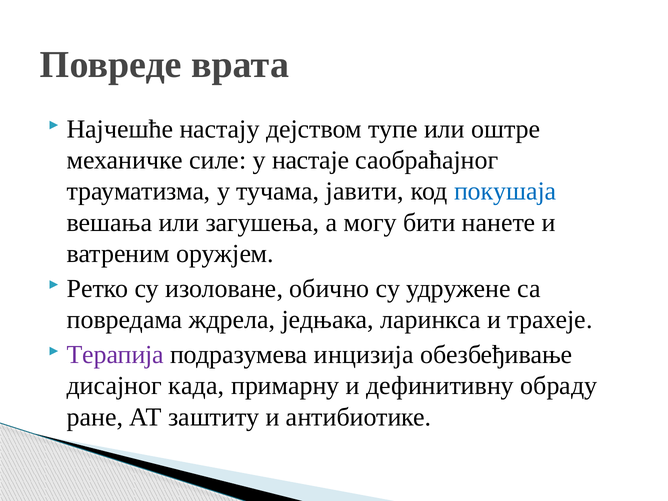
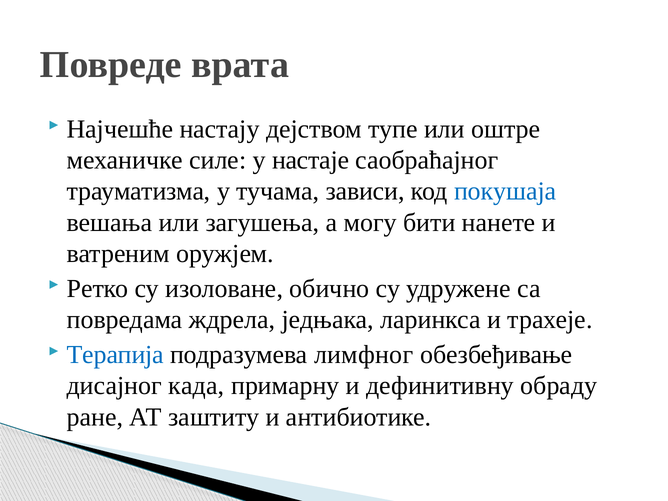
јавити: јавити -> зависи (365, 191)
Терапија colour: purple -> blue (115, 355)
инцизија: инцизија -> лимфног (364, 355)
